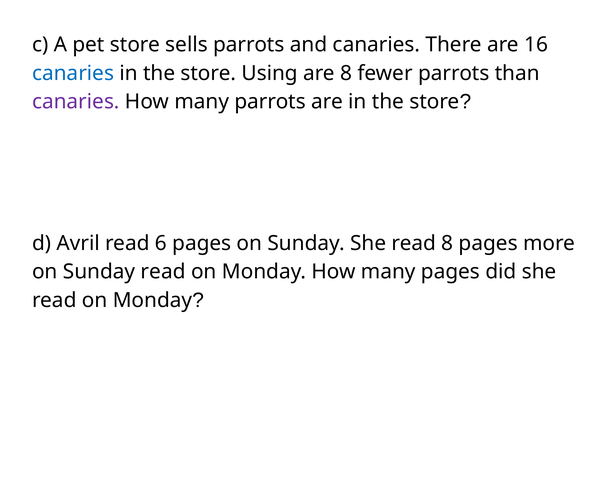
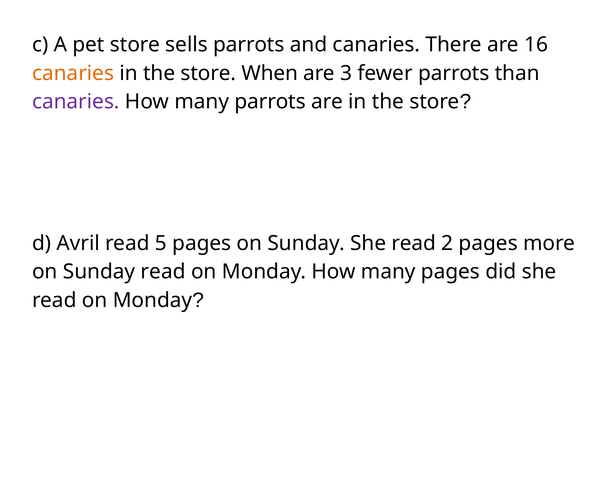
canaries colour: blue -> orange (73, 73)
Using: Using -> When (270, 73)
are 8: 8 -> 3 (346, 73)
6: 6 -> 5 (161, 244)
read 8: 8 -> 2 (447, 244)
